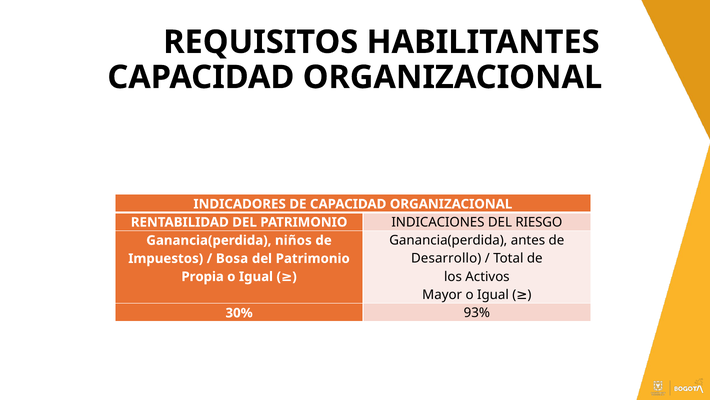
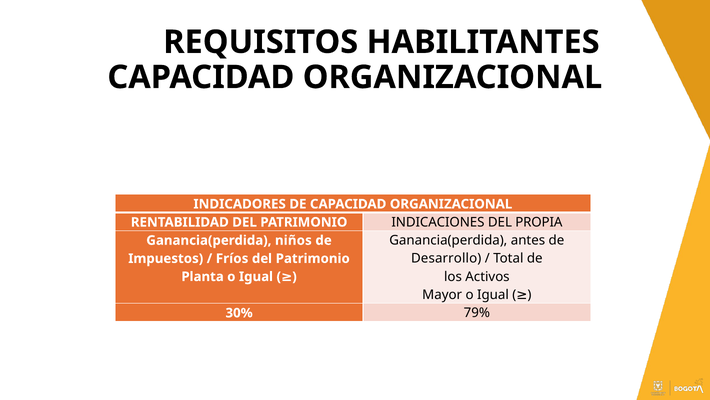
RIESGO: RIESGO -> PROPIA (539, 222)
Bosa: Bosa -> Fríos (232, 258)
Propia: Propia -> Planta (203, 276)
93%: 93% -> 79% (477, 313)
